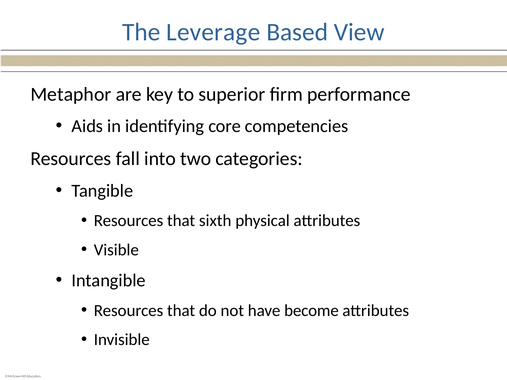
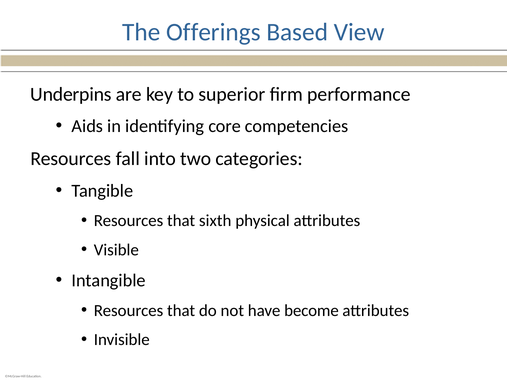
Leverage: Leverage -> Offerings (213, 32)
Metaphor: Metaphor -> Underpins (71, 94)
